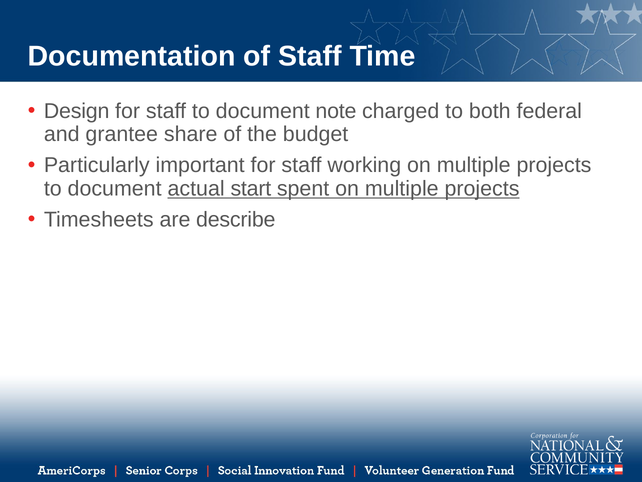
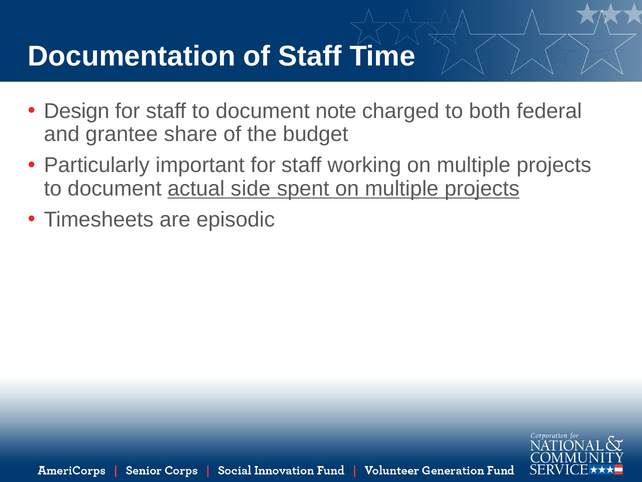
start: start -> side (251, 188)
describe: describe -> episodic (236, 219)
